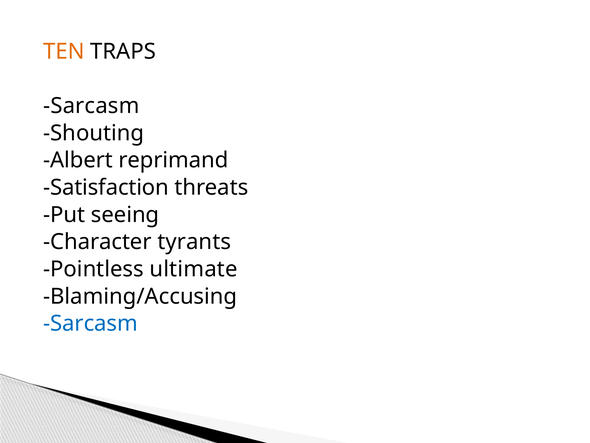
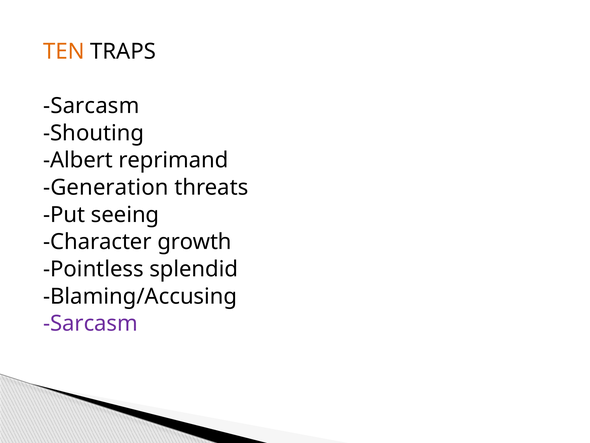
Satisfaction: Satisfaction -> Generation (106, 187)
tyrants: tyrants -> growth (194, 242)
ultimate: ultimate -> splendid (194, 269)
Sarcasm colour: blue -> purple (90, 323)
